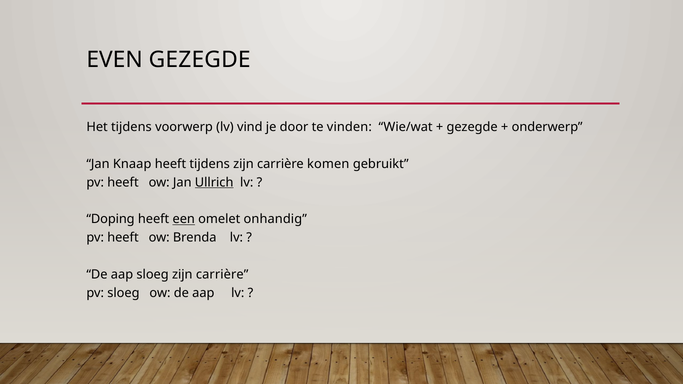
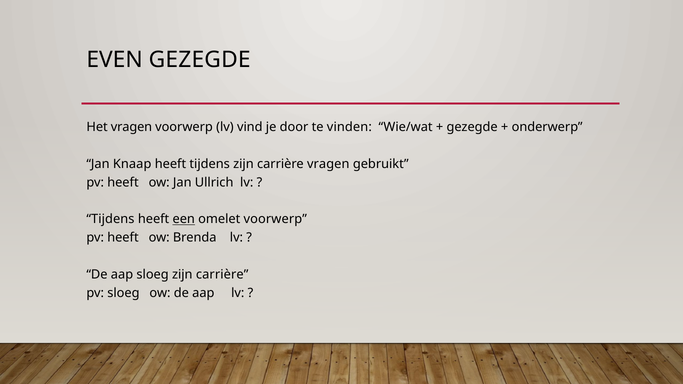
Het tijdens: tijdens -> vragen (131, 127)
carrière komen: komen -> vragen (328, 164)
Ullrich underline: present -> none (214, 182)
Doping: Doping -> Tijdens (110, 219)
omelet onhandig: onhandig -> voorwerp (275, 219)
